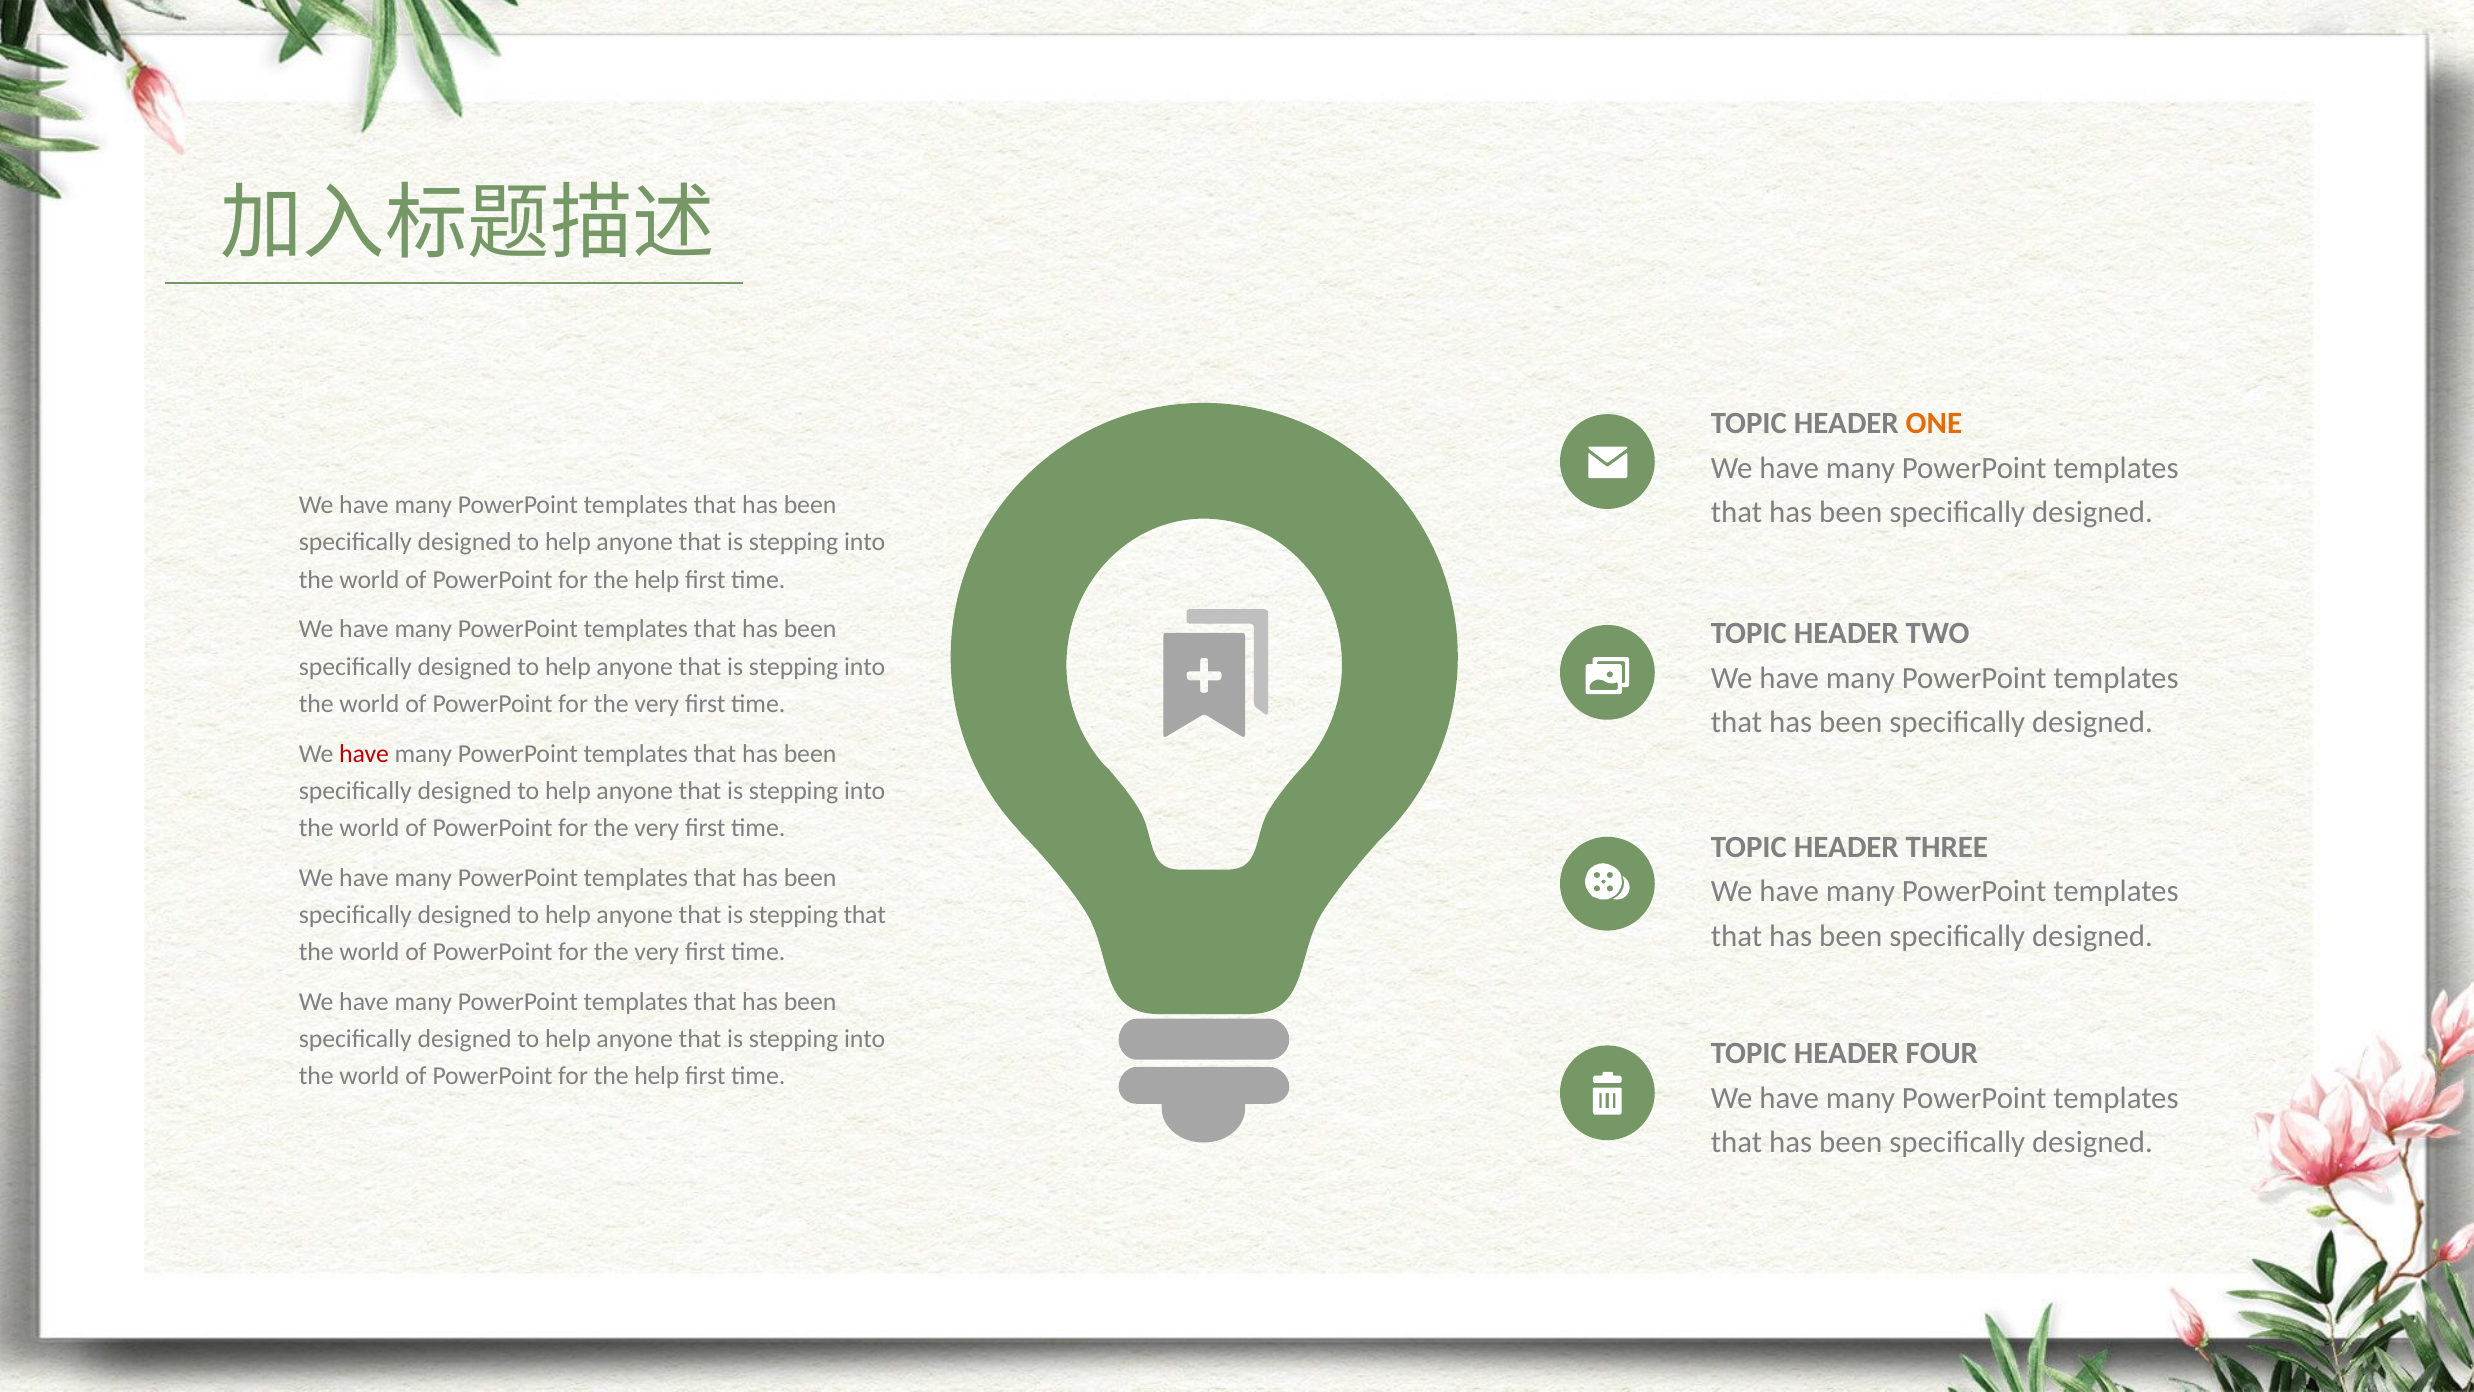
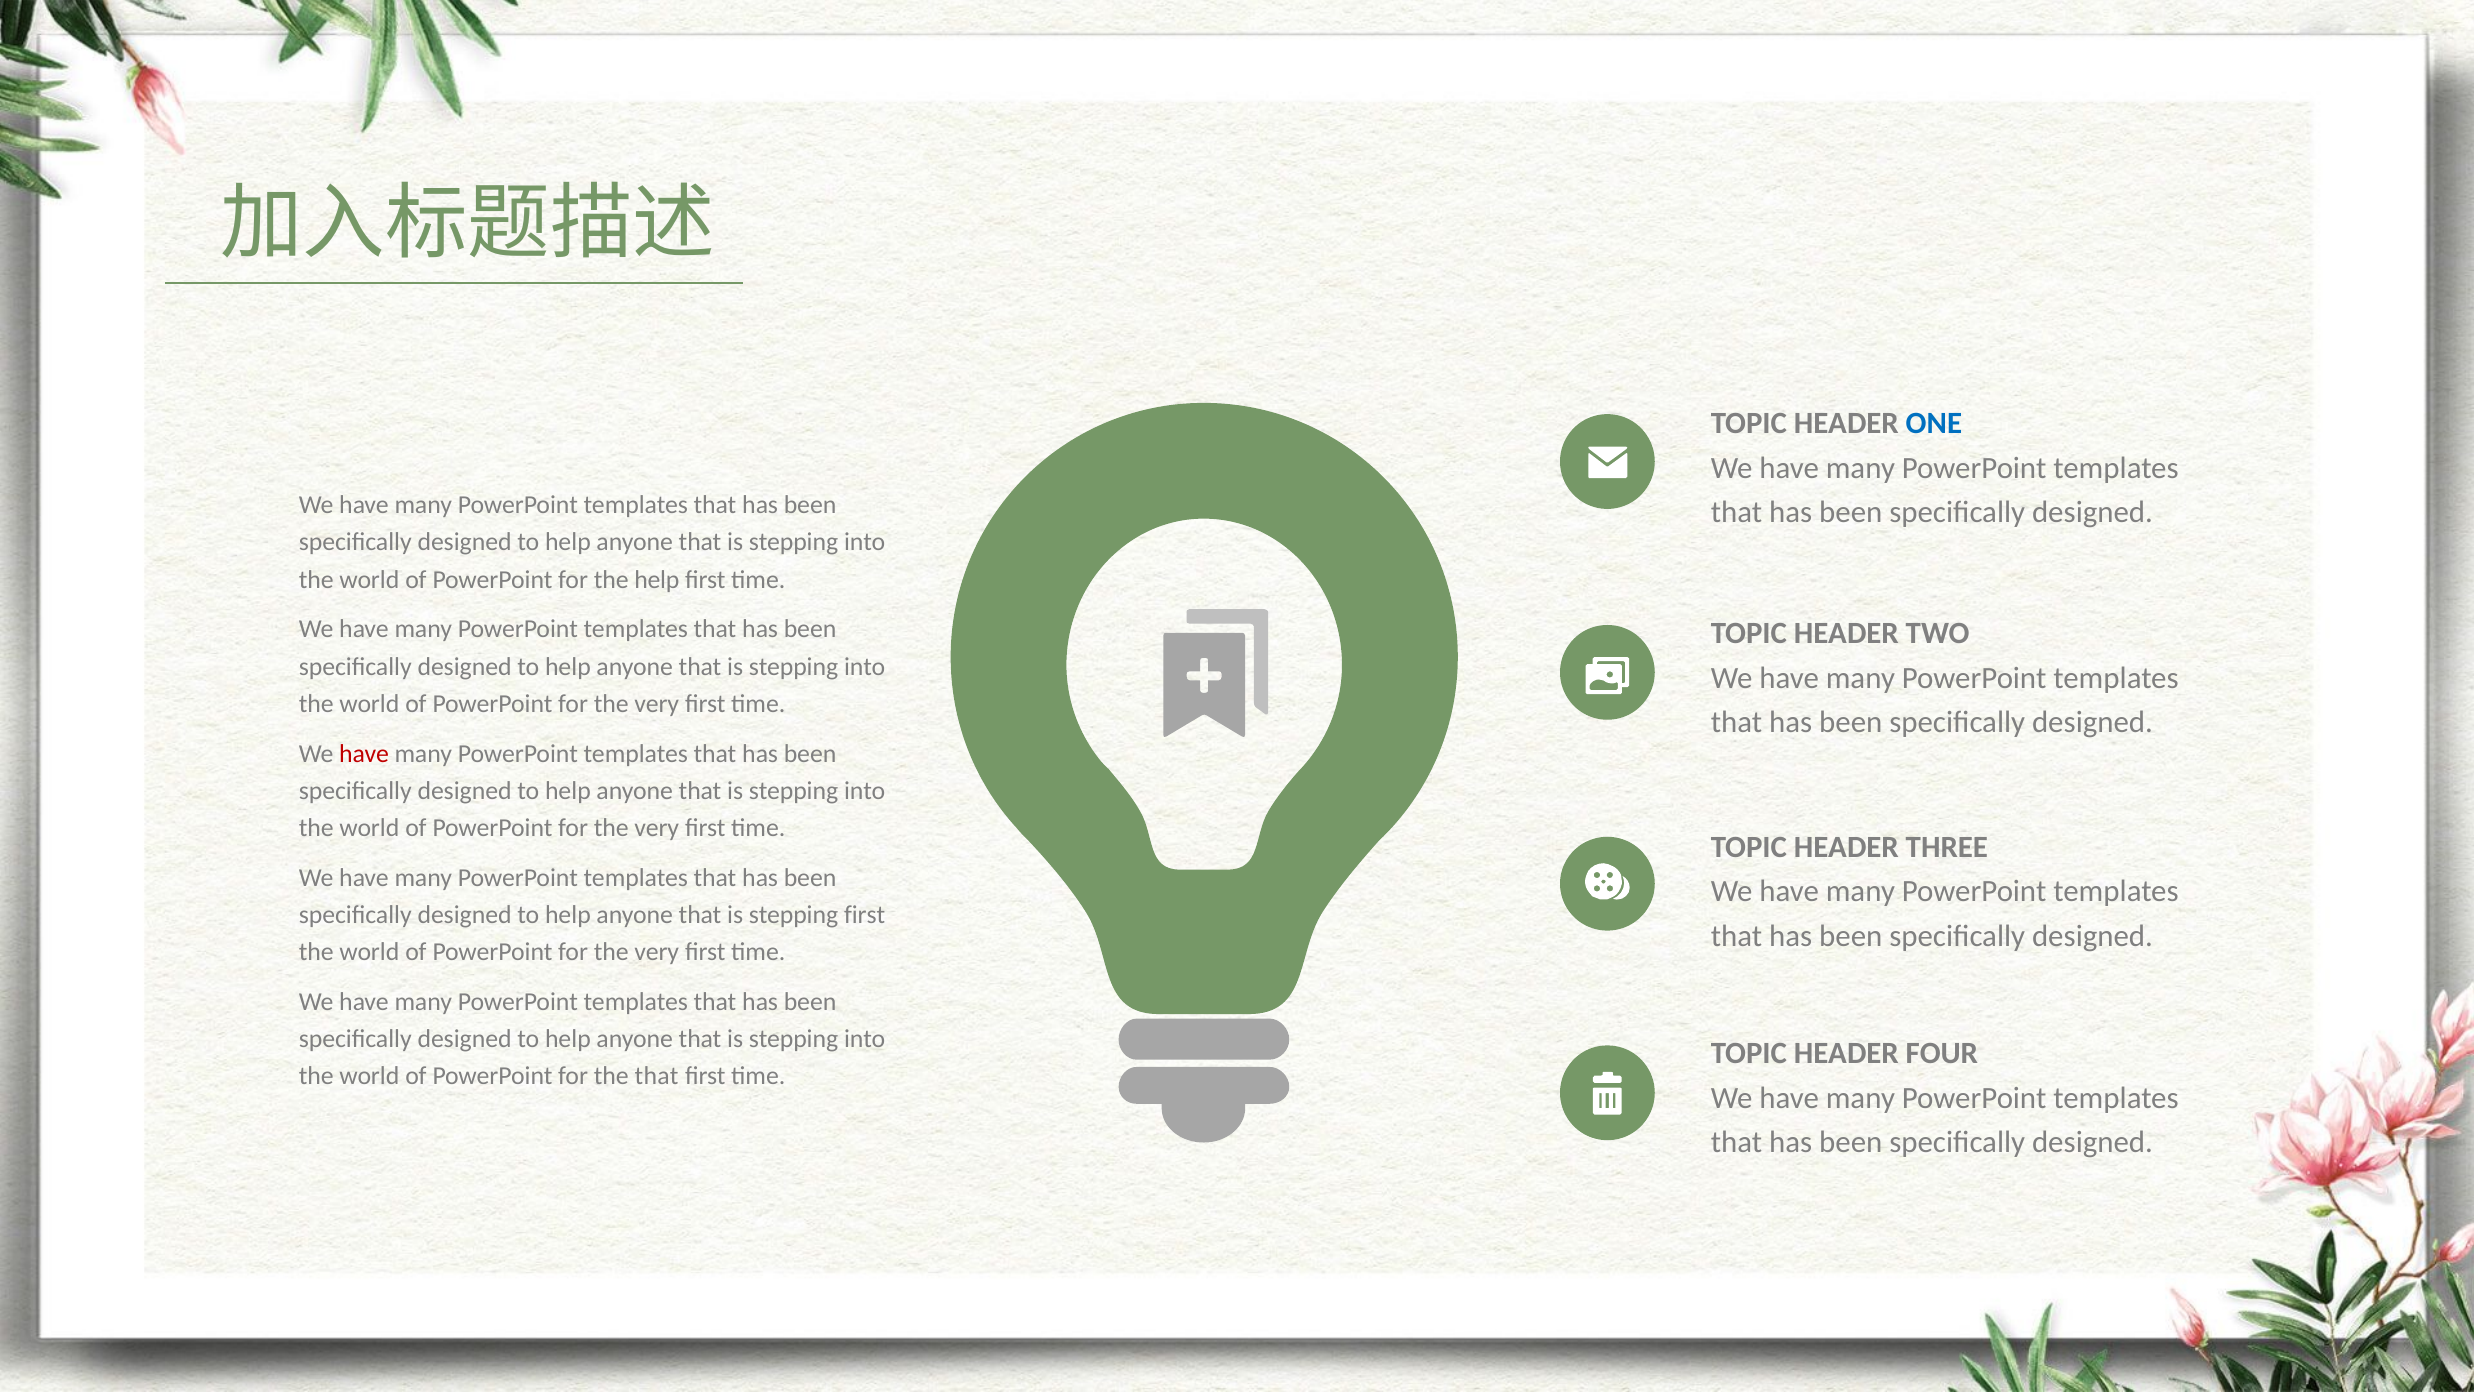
ONE colour: orange -> blue (1934, 424)
stepping that: that -> first (865, 915)
help: help -> that (657, 1076)
